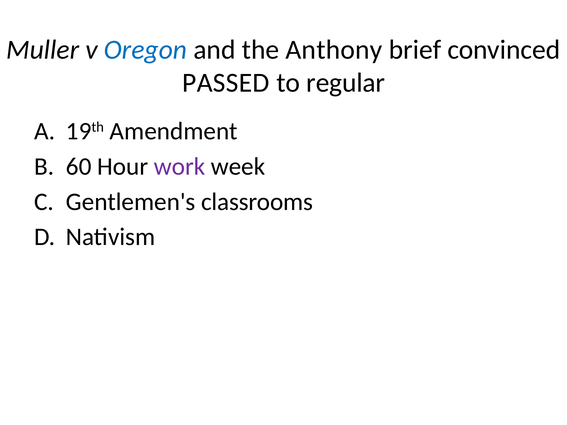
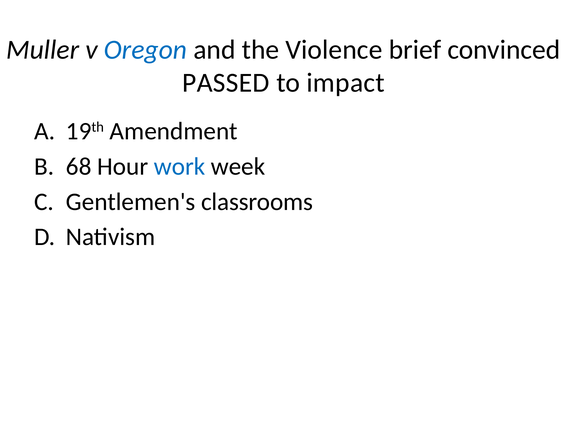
Anthony: Anthony -> Violence (334, 50)
regular: regular -> impact (345, 83)
60: 60 -> 68 (79, 167)
work colour: purple -> blue (180, 167)
